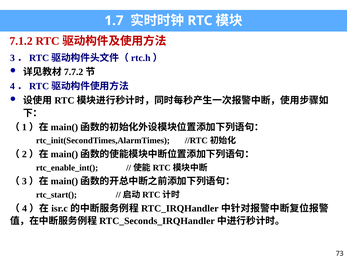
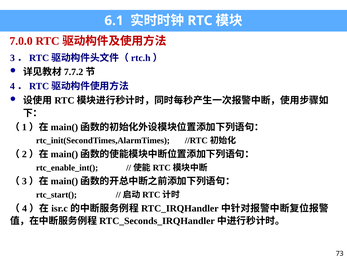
1.7: 1.7 -> 6.1 (114, 21)
7.1.2: 7.1.2 -> 7.0.0 (21, 41)
